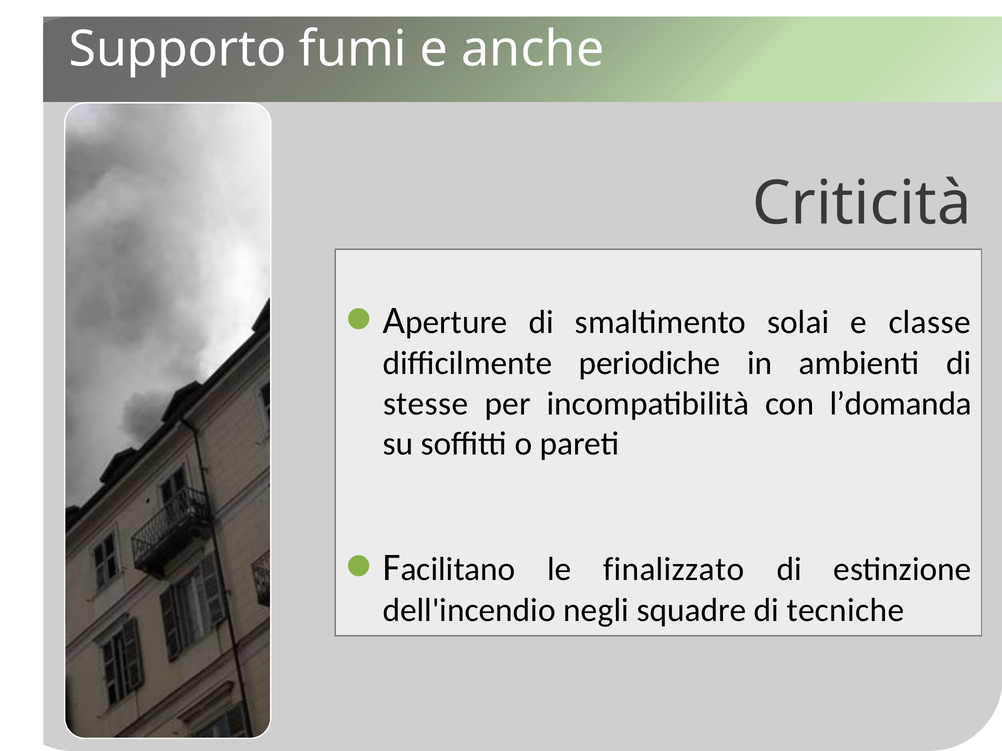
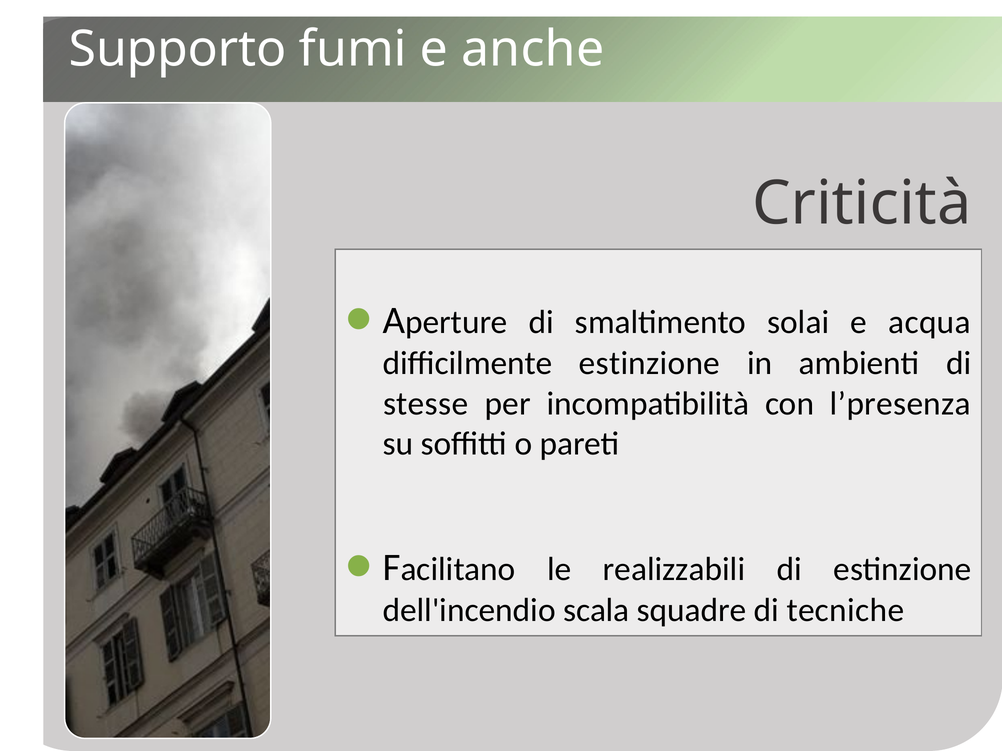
classe: classe -> acqua (930, 322)
difficilmente periodiche: periodiche -> estinzione (649, 364)
l’domanda: l’domanda -> l’presenza (900, 404)
finalizzato: finalizzato -> realizzabili (674, 570)
negli: negli -> scala (596, 611)
